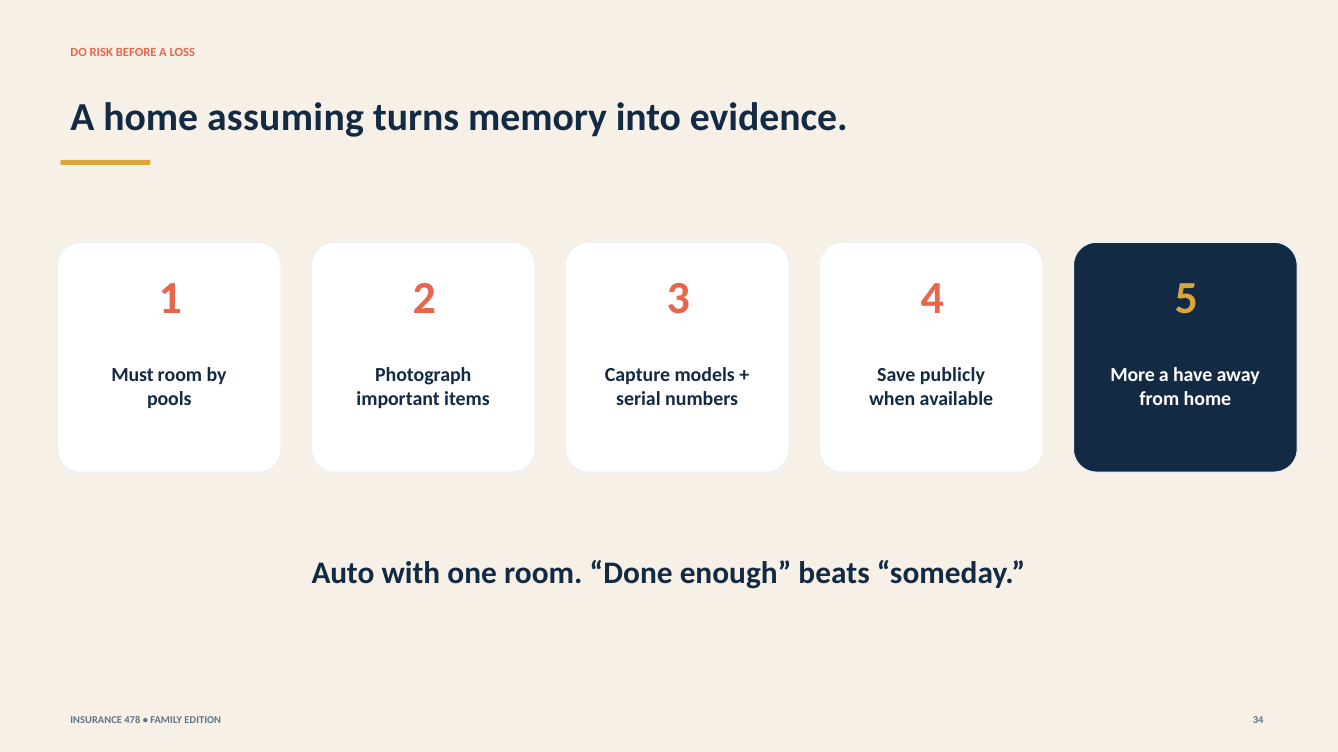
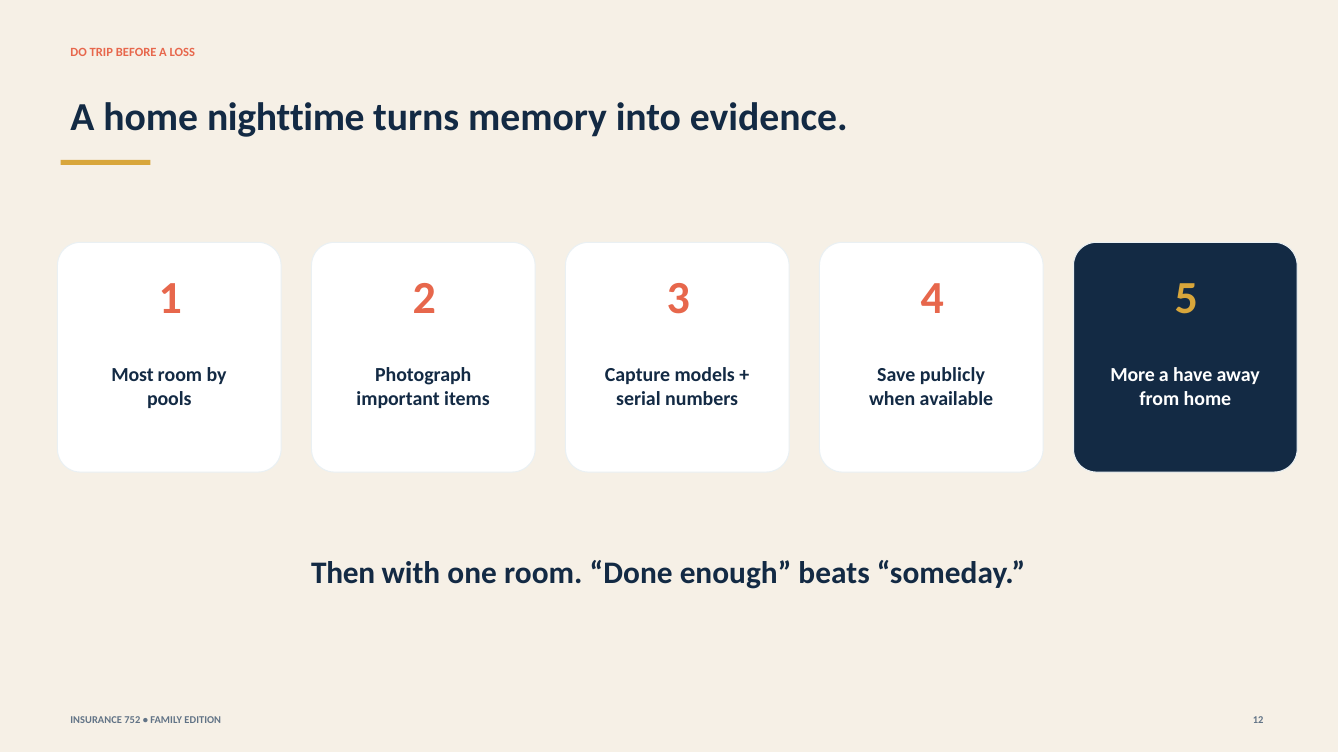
RISK: RISK -> TRIP (101, 52)
assuming: assuming -> nighttime (286, 118)
Must: Must -> Most (133, 375)
Auto: Auto -> Then (343, 574)
478: 478 -> 752 (132, 721)
34: 34 -> 12 (1258, 721)
